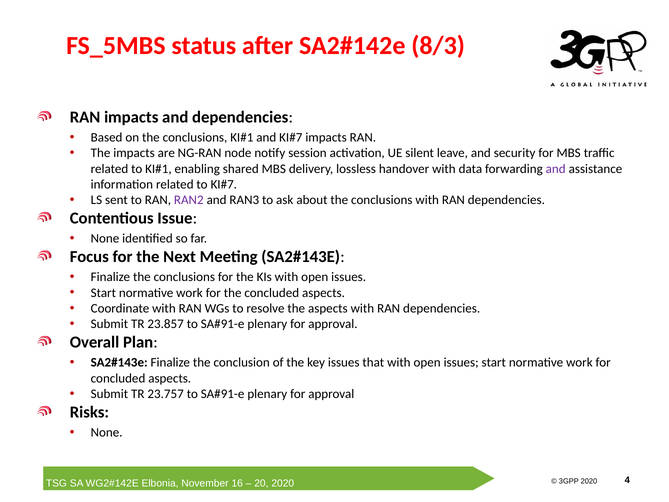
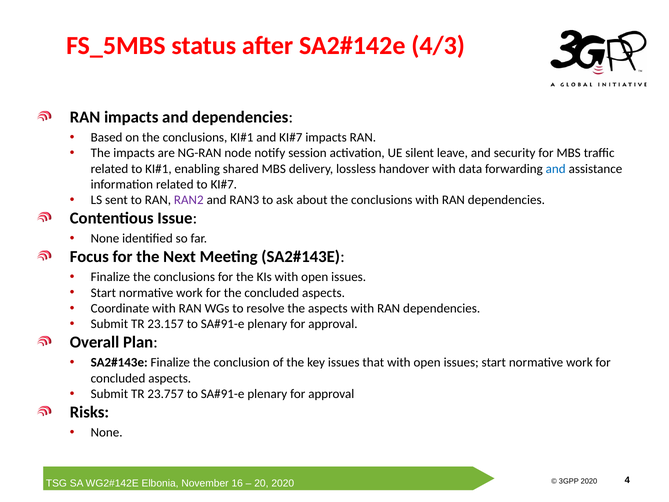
8/3: 8/3 -> 4/3 (438, 46)
and colour: purple -> blue (556, 169)
23.857: 23.857 -> 23.157 (166, 324)
